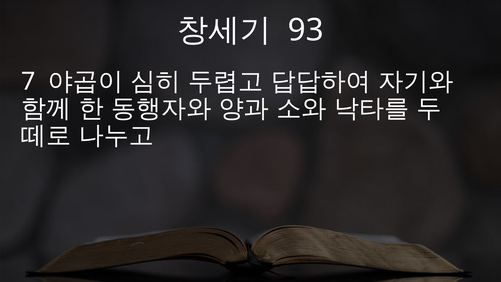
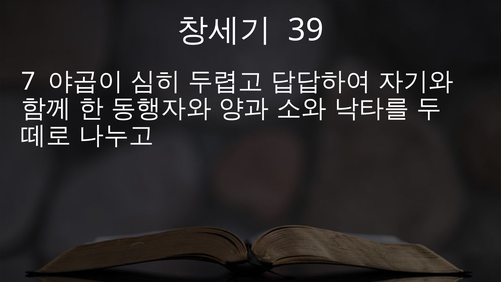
93: 93 -> 39 (306, 30)
